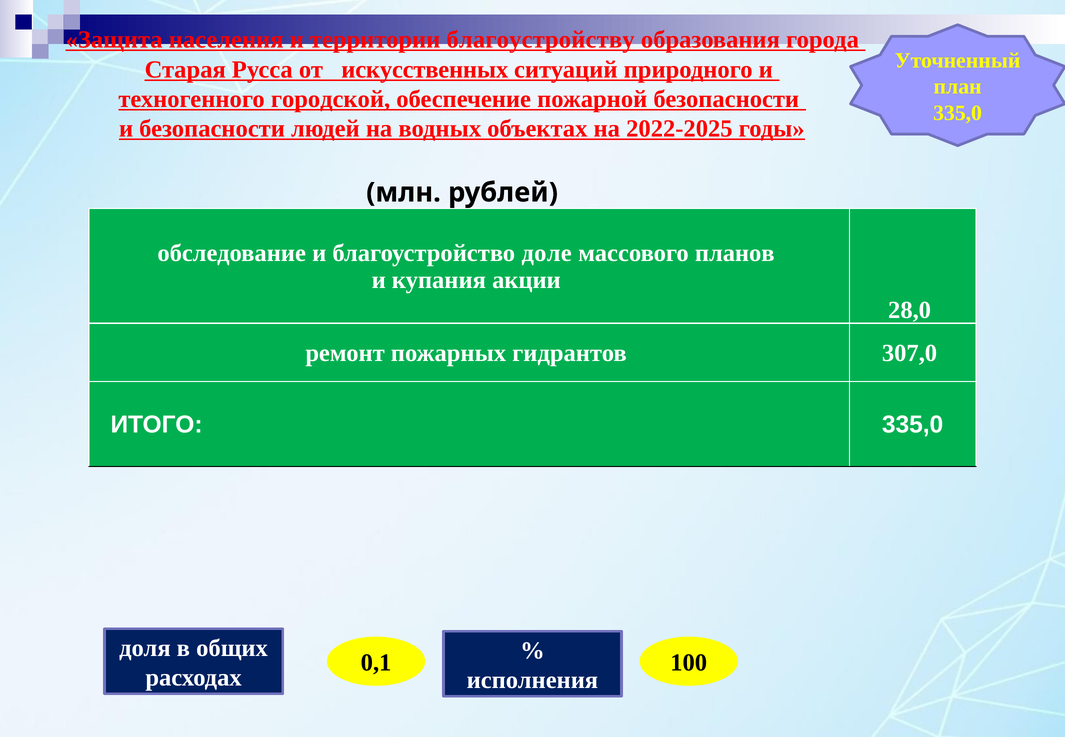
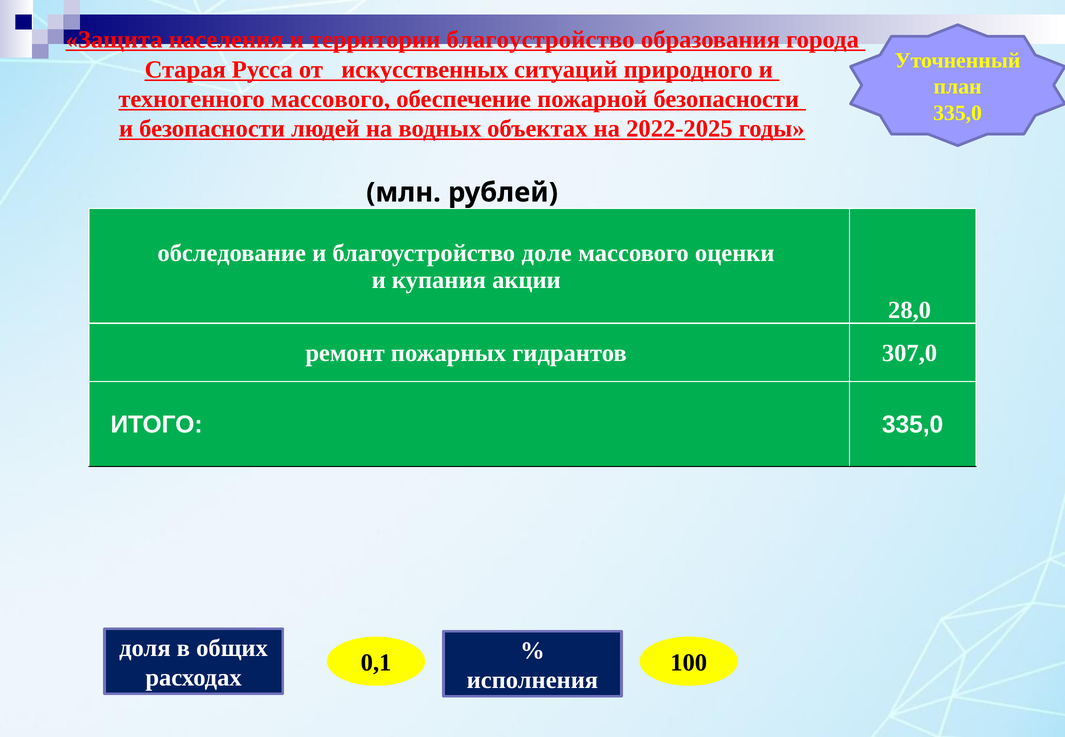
территории благоустройству: благоустройству -> благоустройство (541, 39)
техногенного городской: городской -> массового (330, 99)
планов: планов -> оценки (735, 253)
